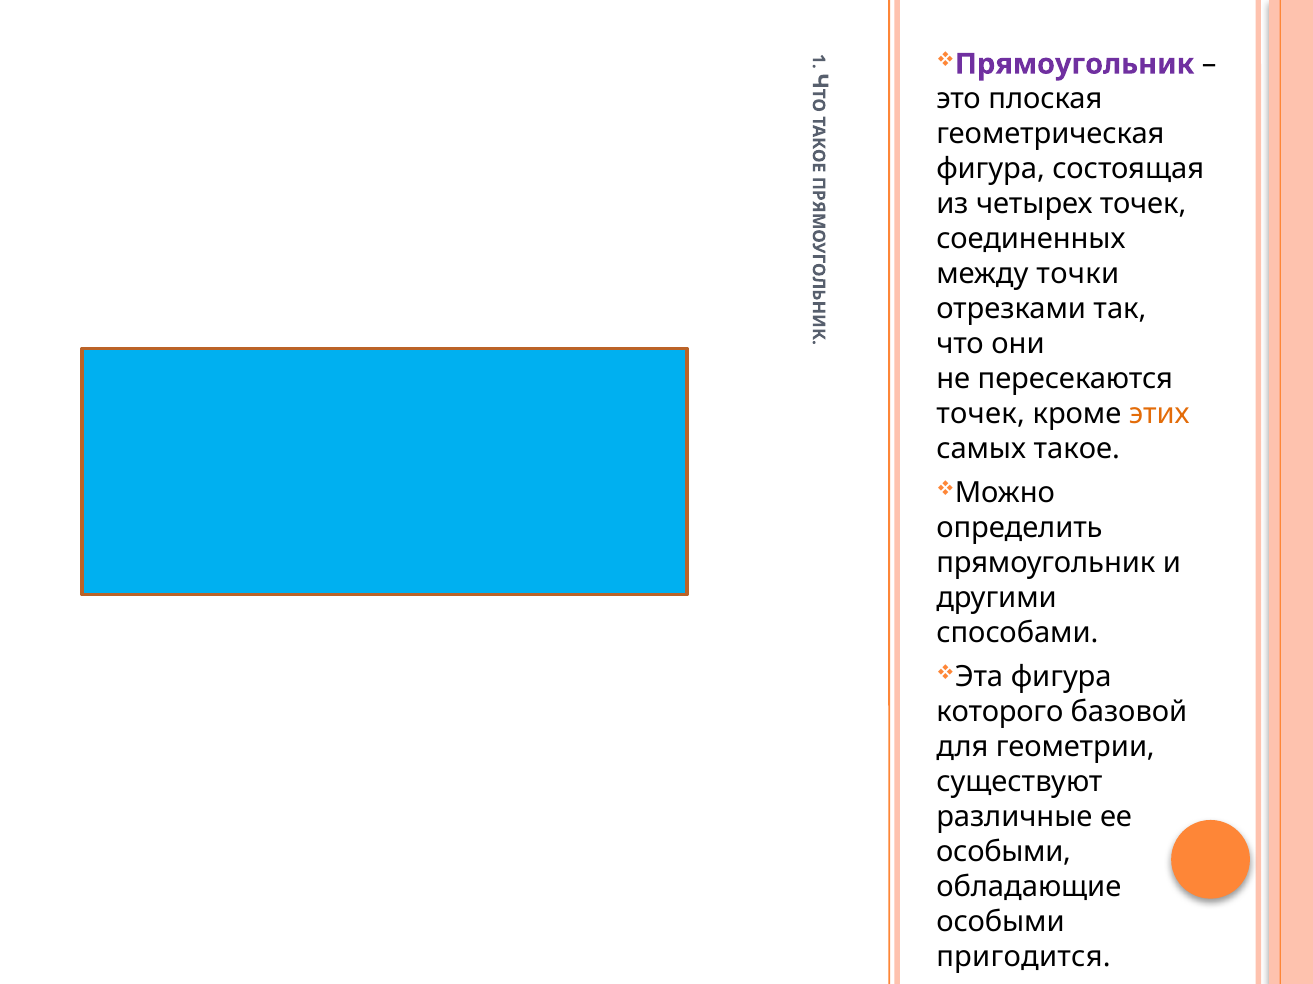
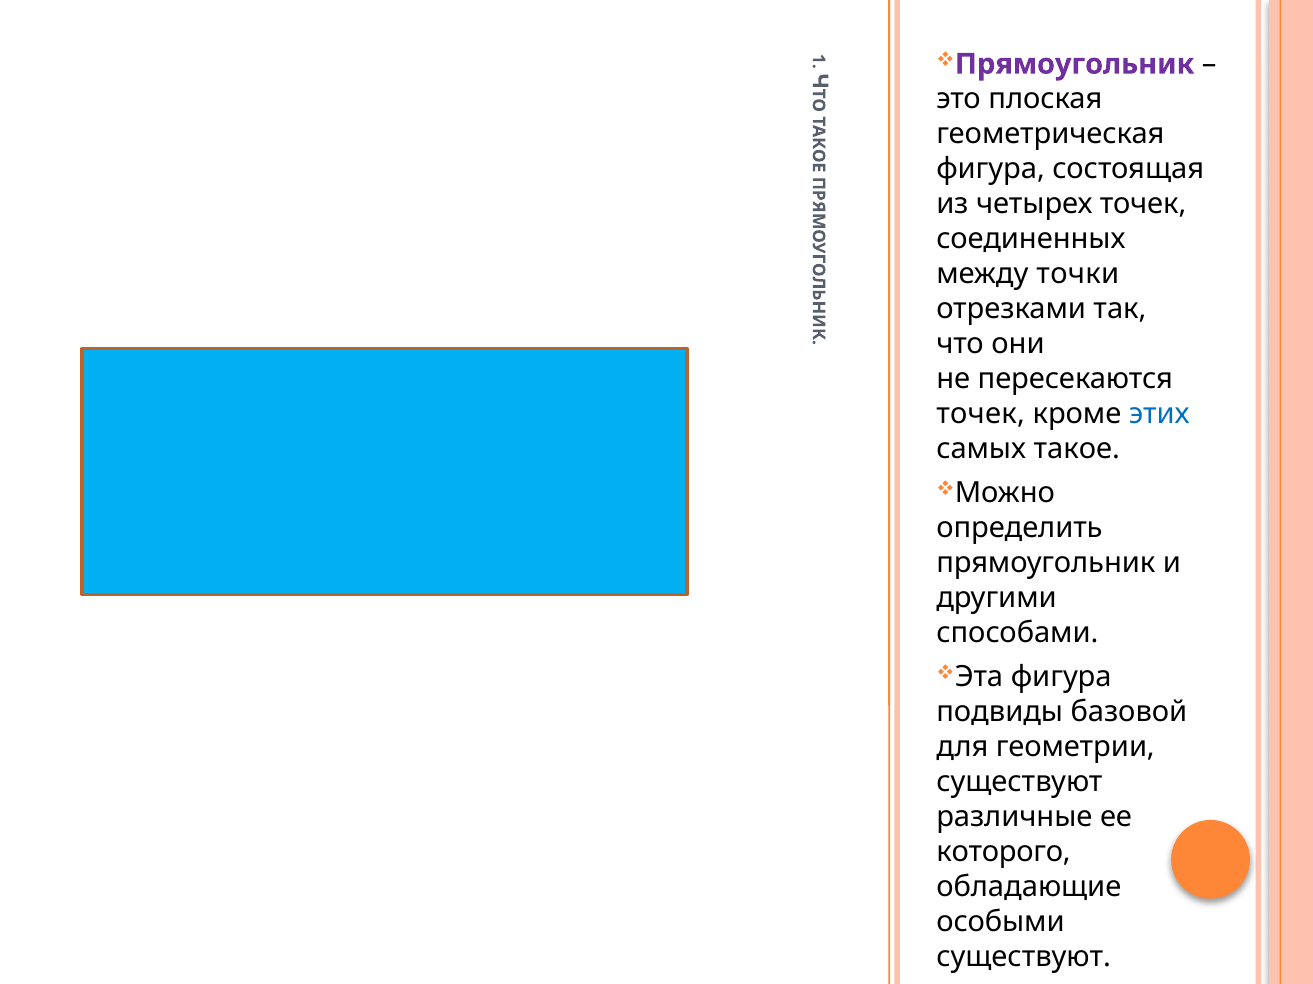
этих colour: orange -> blue (1159, 414)
которого: которого -> подвиды (1000, 712)
особыми: особыми -> которого (1004, 852)
пригодится: пригодится -> существуют (1024, 957)
